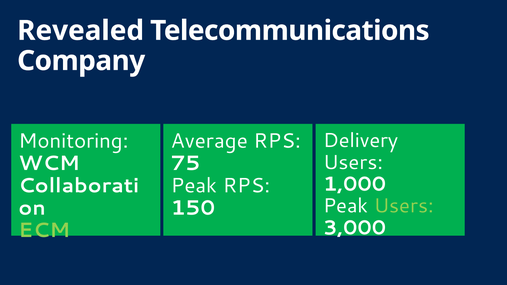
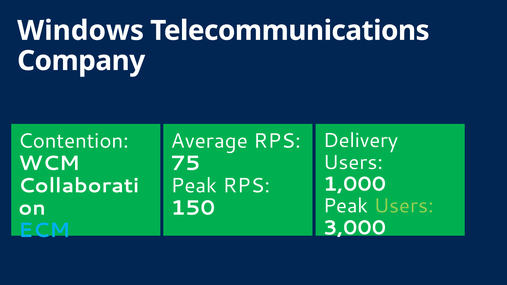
Revealed: Revealed -> Windows (81, 31)
Monitoring: Monitoring -> Contention (74, 141)
ECM colour: light green -> light blue (44, 230)
